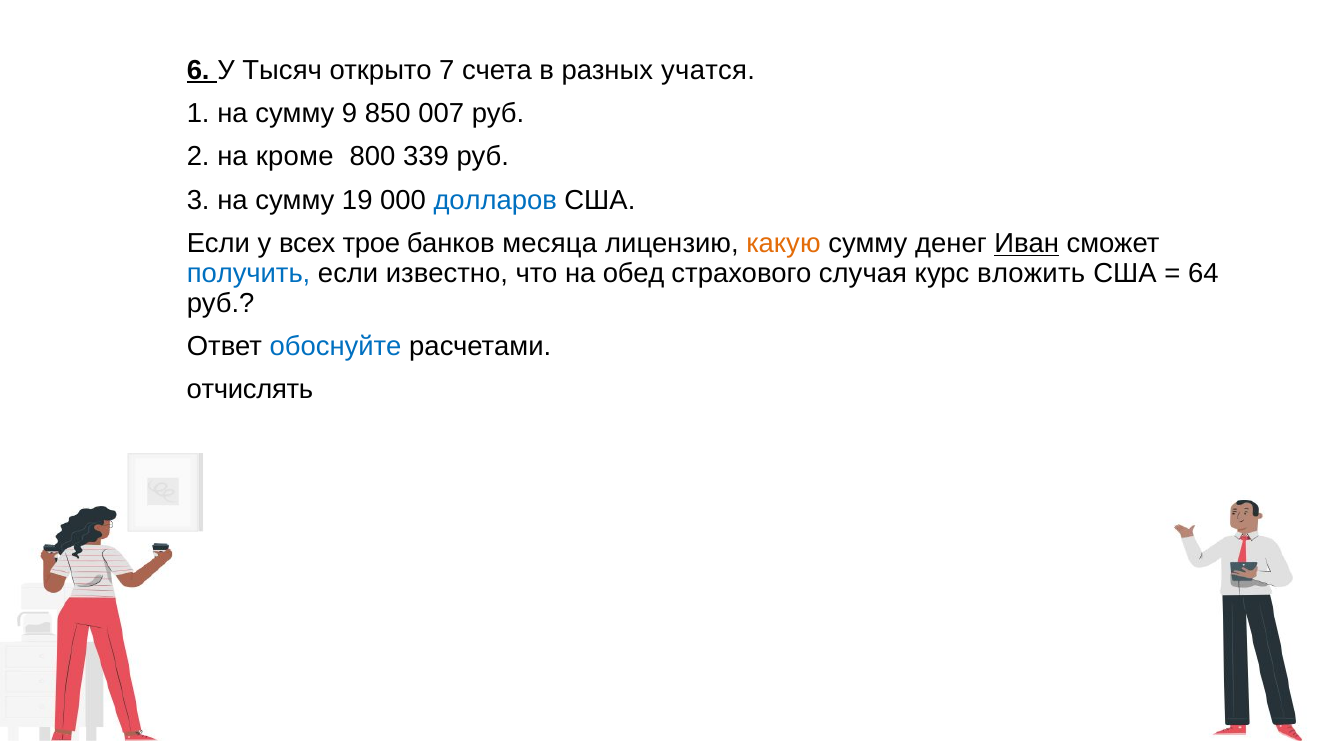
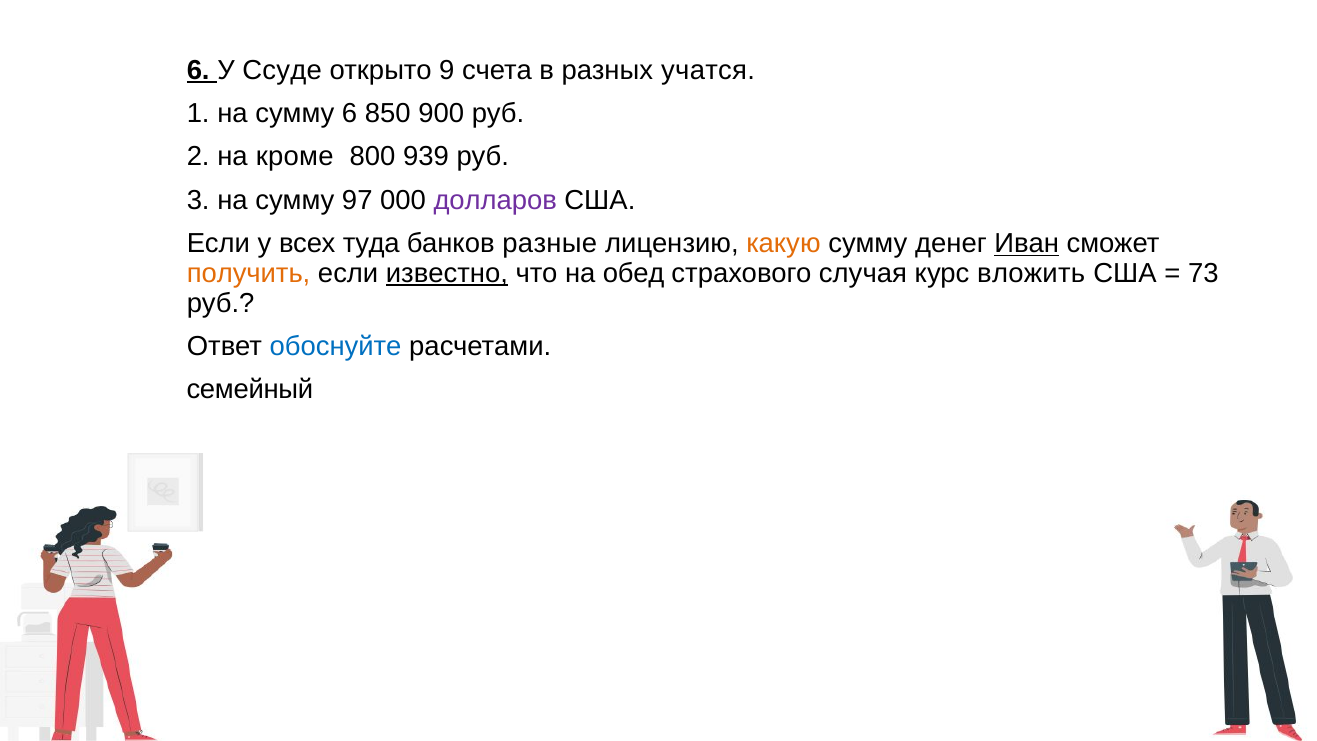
Тысяч: Тысяч -> Ссуде (282, 70)
7: 7 -> 9 (447, 70)
сумму 9: 9 -> 6 (350, 113)
007: 007 -> 900 (441, 113)
339: 339 -> 939 (426, 157)
19: 19 -> 97 (357, 200)
долларов colour: blue -> purple (495, 200)
трое: трое -> туда (371, 244)
месяца: месяца -> разные (550, 244)
получить colour: blue -> orange (249, 273)
известно underline: none -> present (447, 273)
64: 64 -> 73 (1203, 273)
отчислять: отчислять -> семейный (250, 390)
